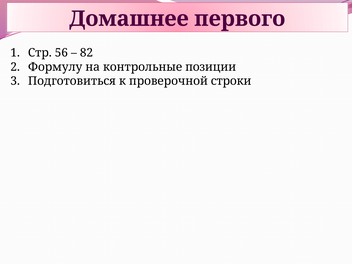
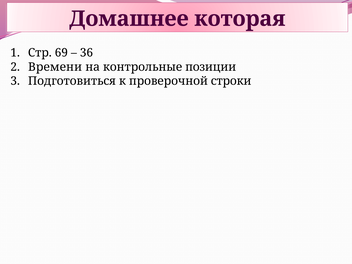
первого: первого -> которая (240, 19)
56: 56 -> 69 (61, 53)
82: 82 -> 36 (86, 53)
Формулу: Формулу -> Времени (55, 67)
